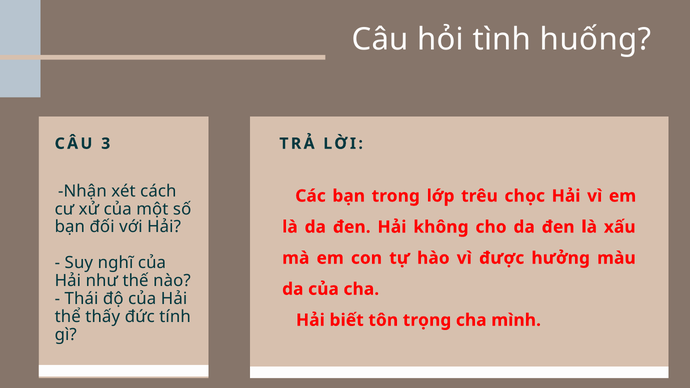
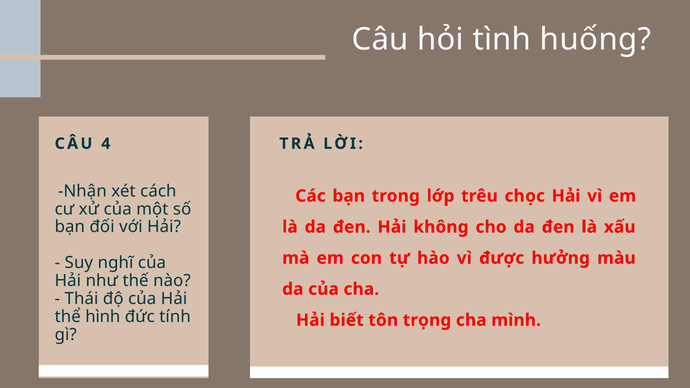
3: 3 -> 4 (106, 144)
thấy: thấy -> hình (103, 317)
